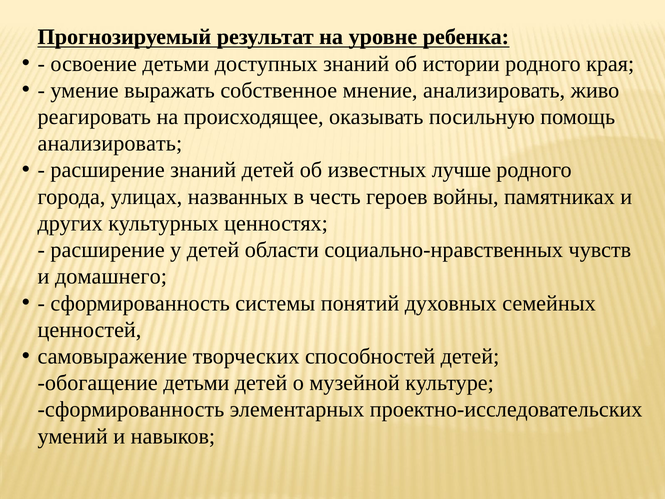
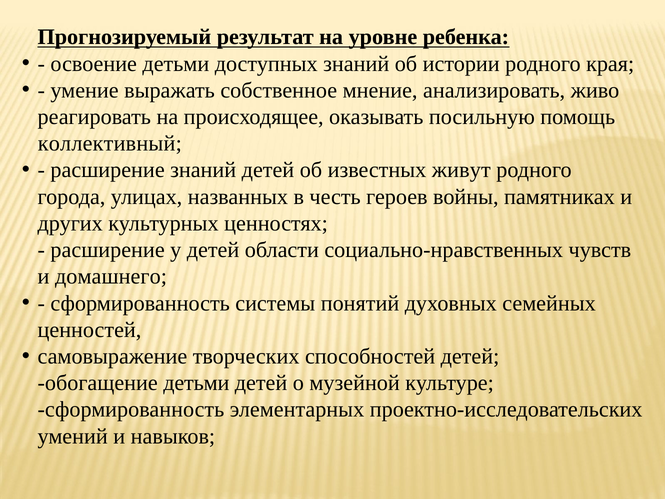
анализировать: анализировать -> коллективный (110, 143)
лучше: лучше -> живут (461, 170)
